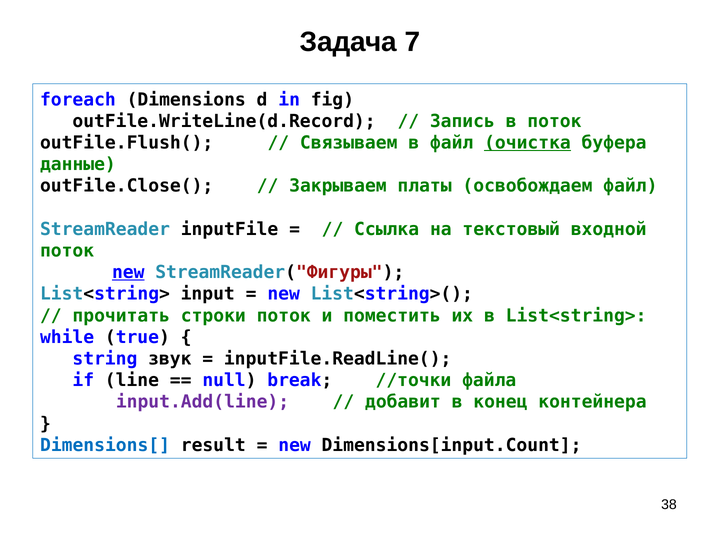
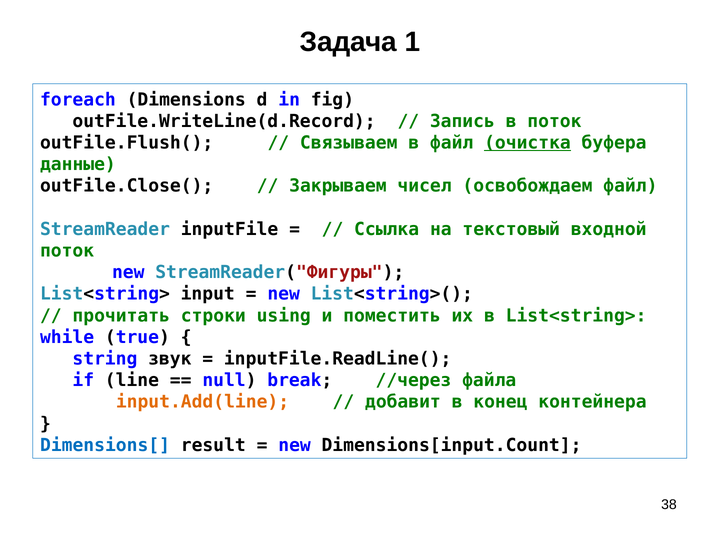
7: 7 -> 1 (412, 42)
платы: платы -> чисел (425, 186)
new underline: present -> none (128, 272)
строки поток: поток -> using (284, 316)
//точки: //точки -> //через (413, 380)
input.Add(line colour: purple -> orange (203, 402)
